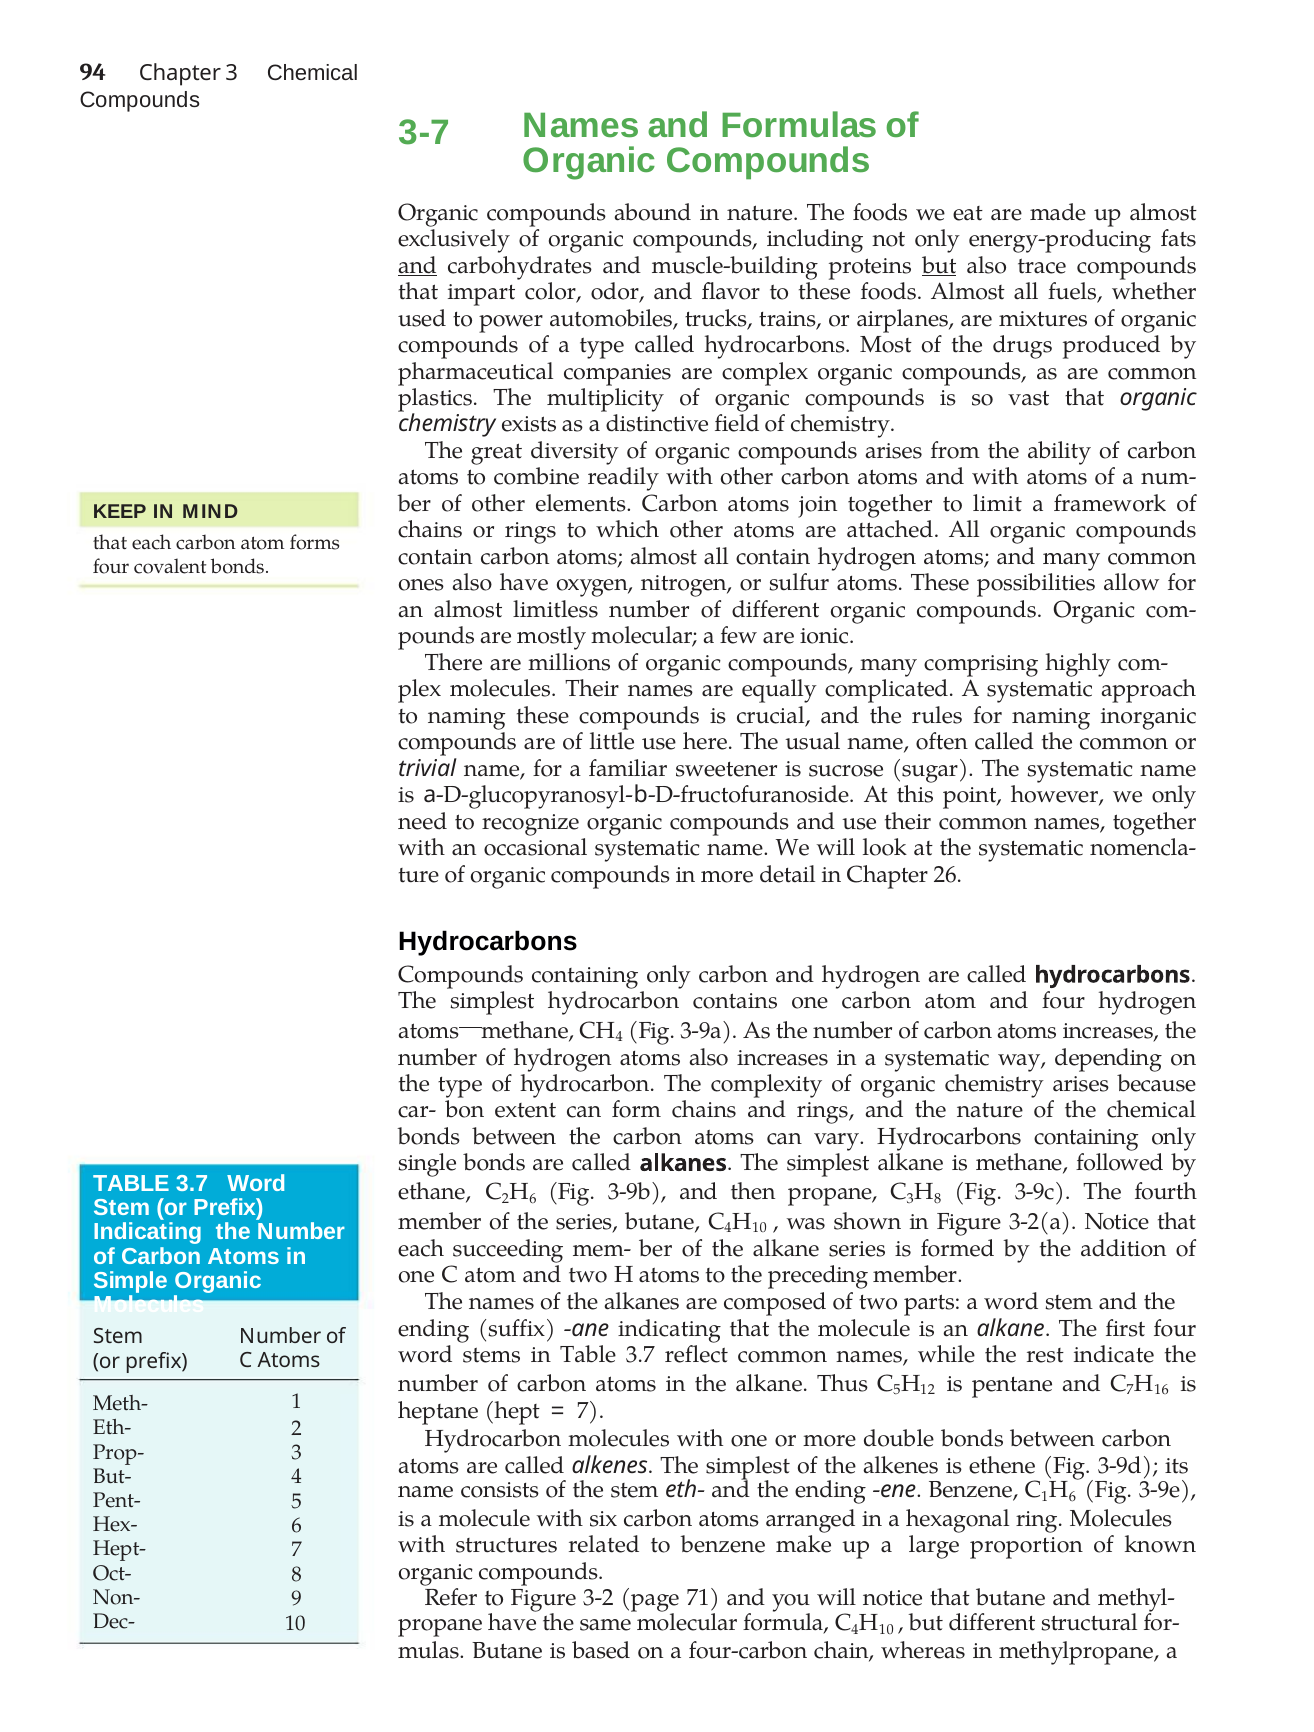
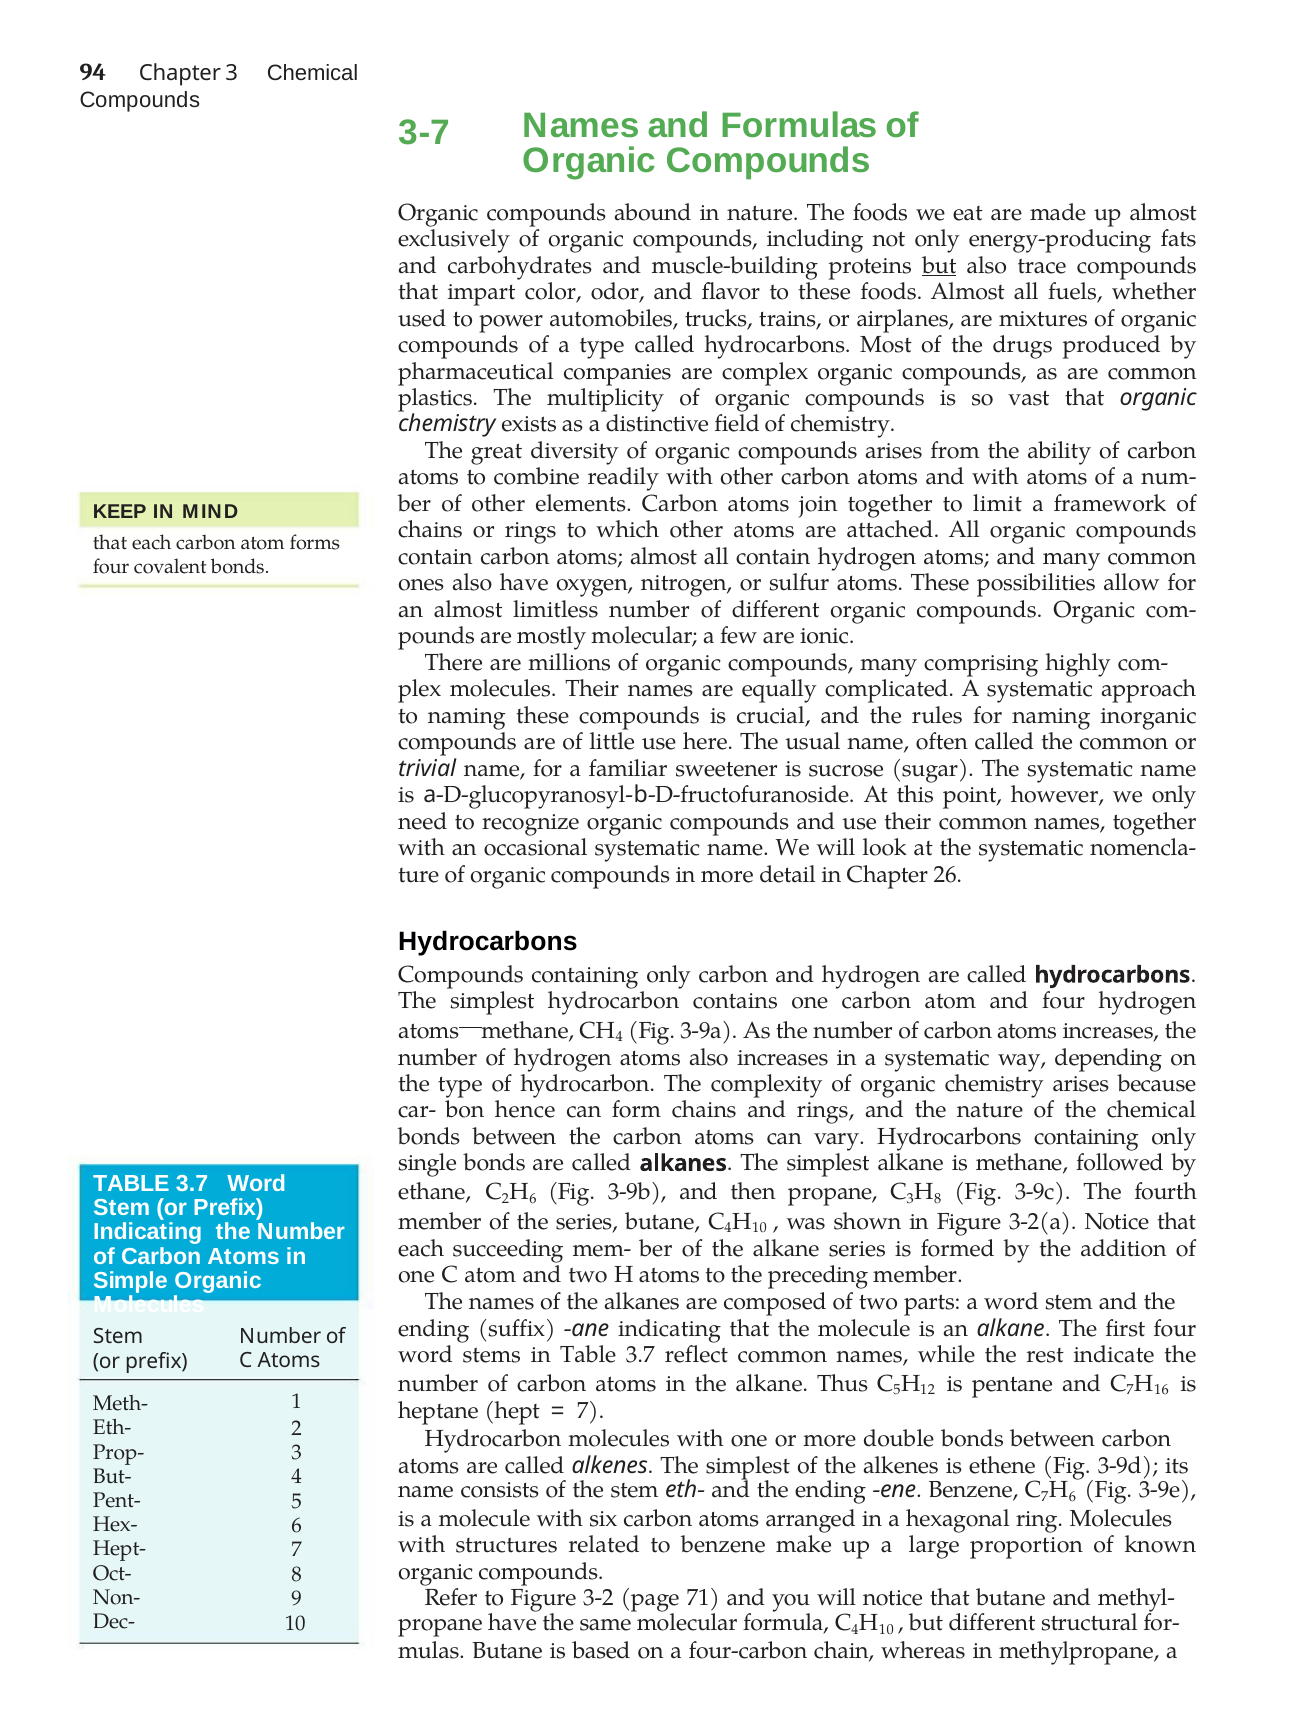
and underline: present -> none (418, 266)
extent: extent -> hence (525, 1110)
Benzene C 1: 1 -> 7 (1045, 1497)
